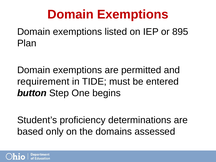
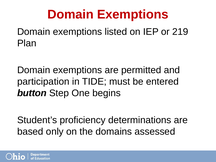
895: 895 -> 219 (180, 32)
requirement: requirement -> participation (43, 82)
